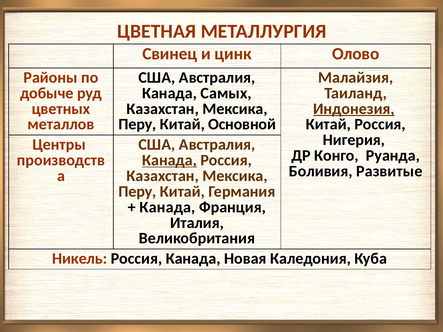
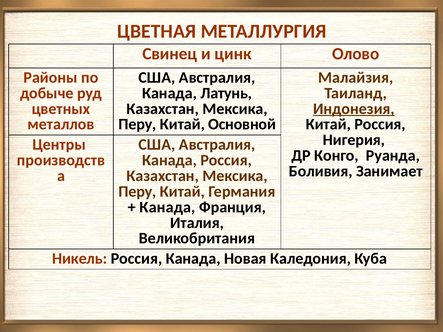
Самых: Самых -> Латунь (226, 93)
Канада underline: present -> none (170, 160)
Развитые: Развитые -> Занимает (389, 171)
